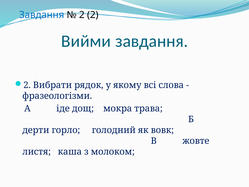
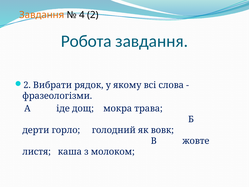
Завдання colour: blue -> orange (42, 15)
2: 2 -> 4 (82, 15)
Вийми: Вийми -> Робота (86, 41)
